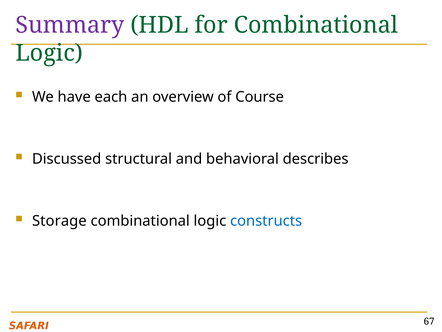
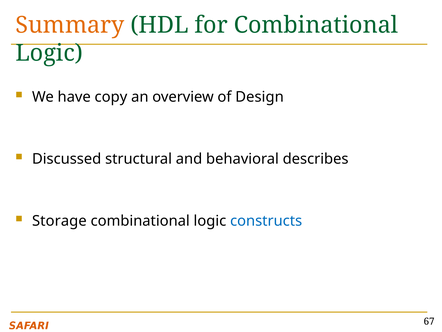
Summary colour: purple -> orange (70, 25)
each: each -> copy (111, 97)
Course: Course -> Design (260, 97)
